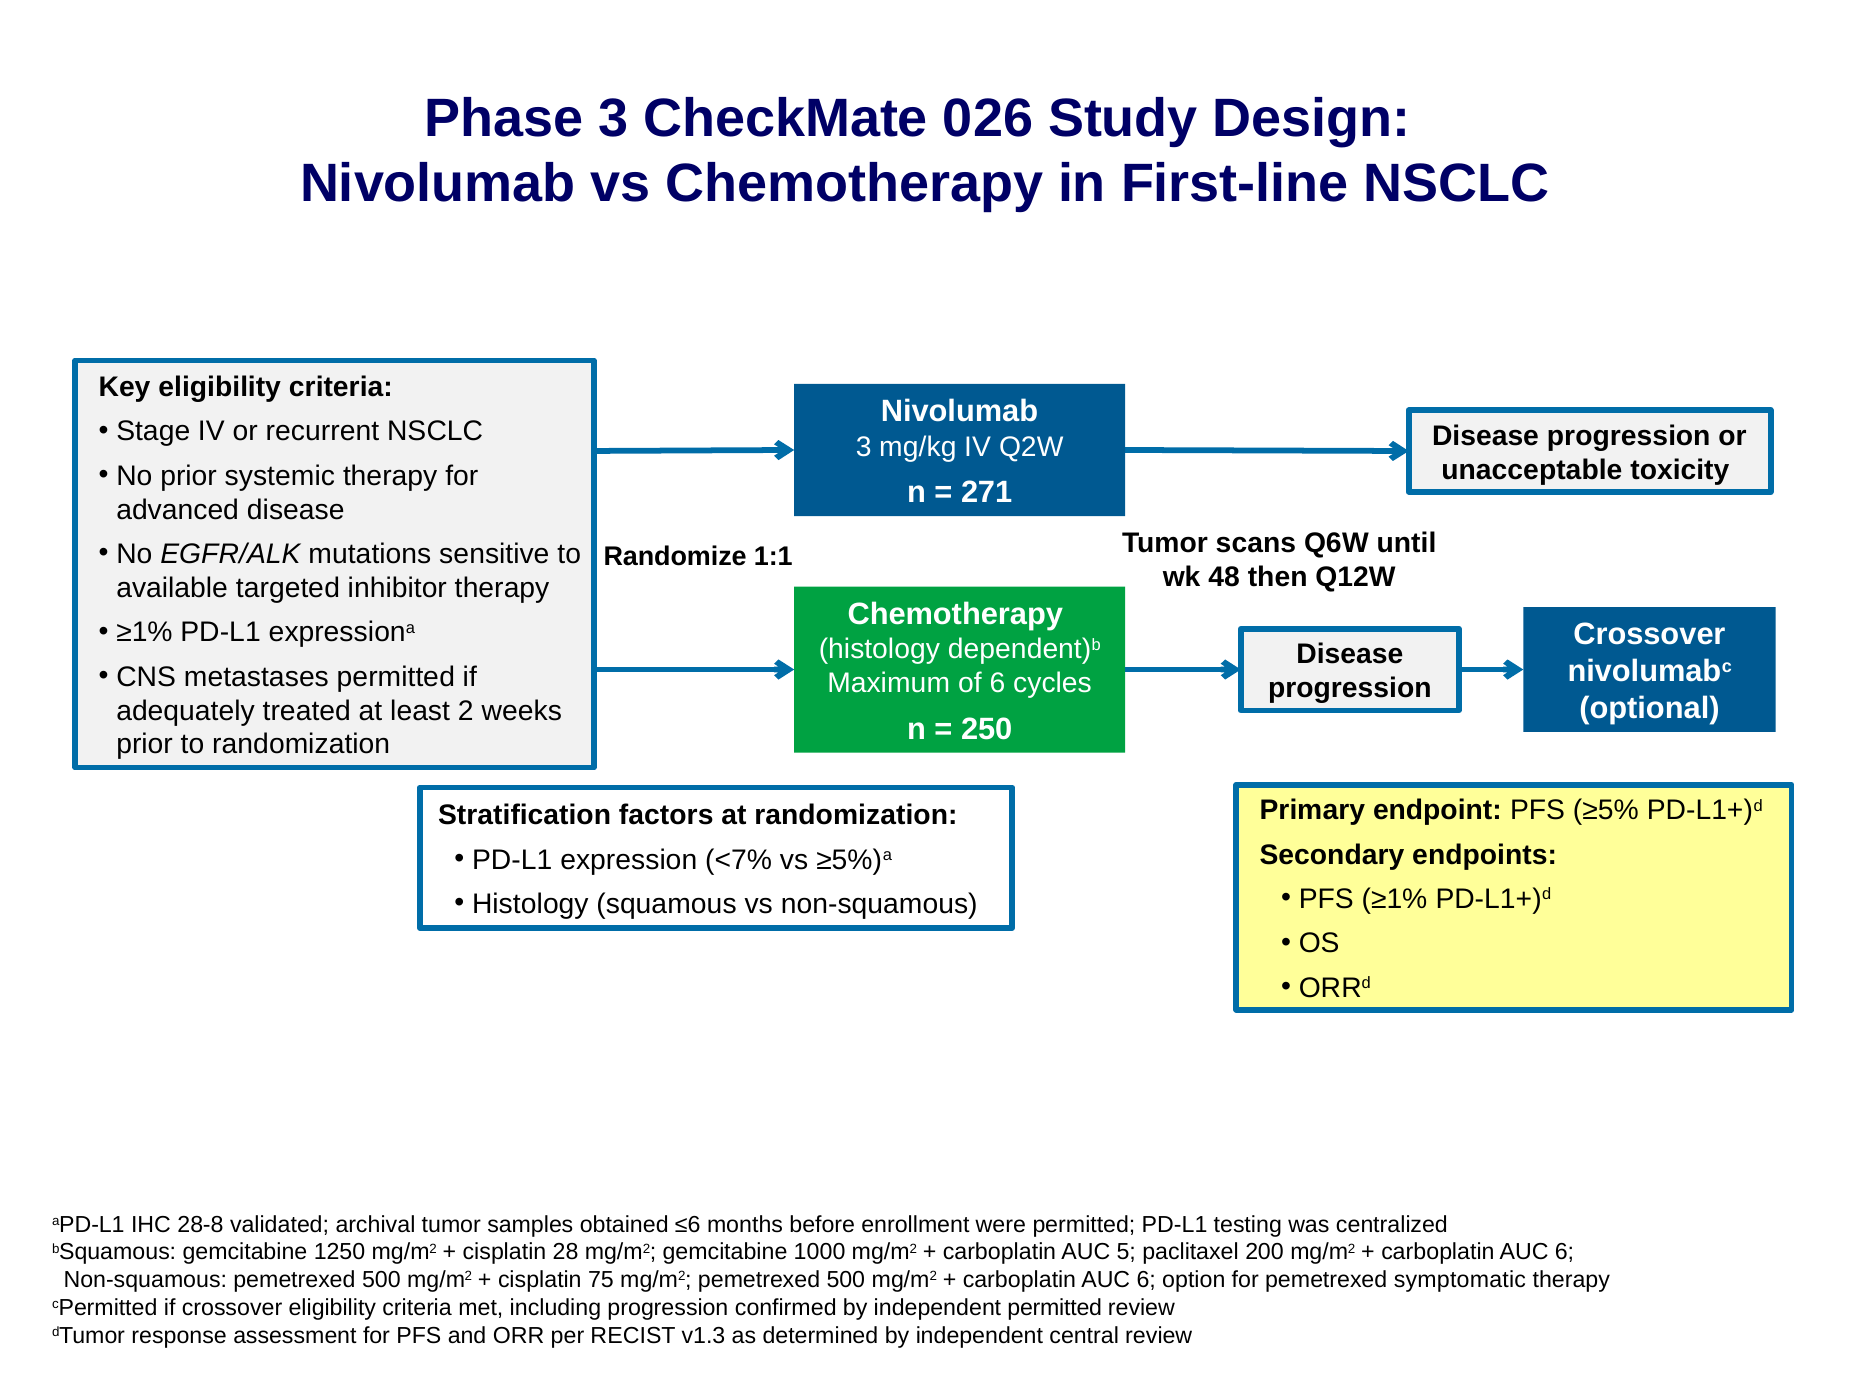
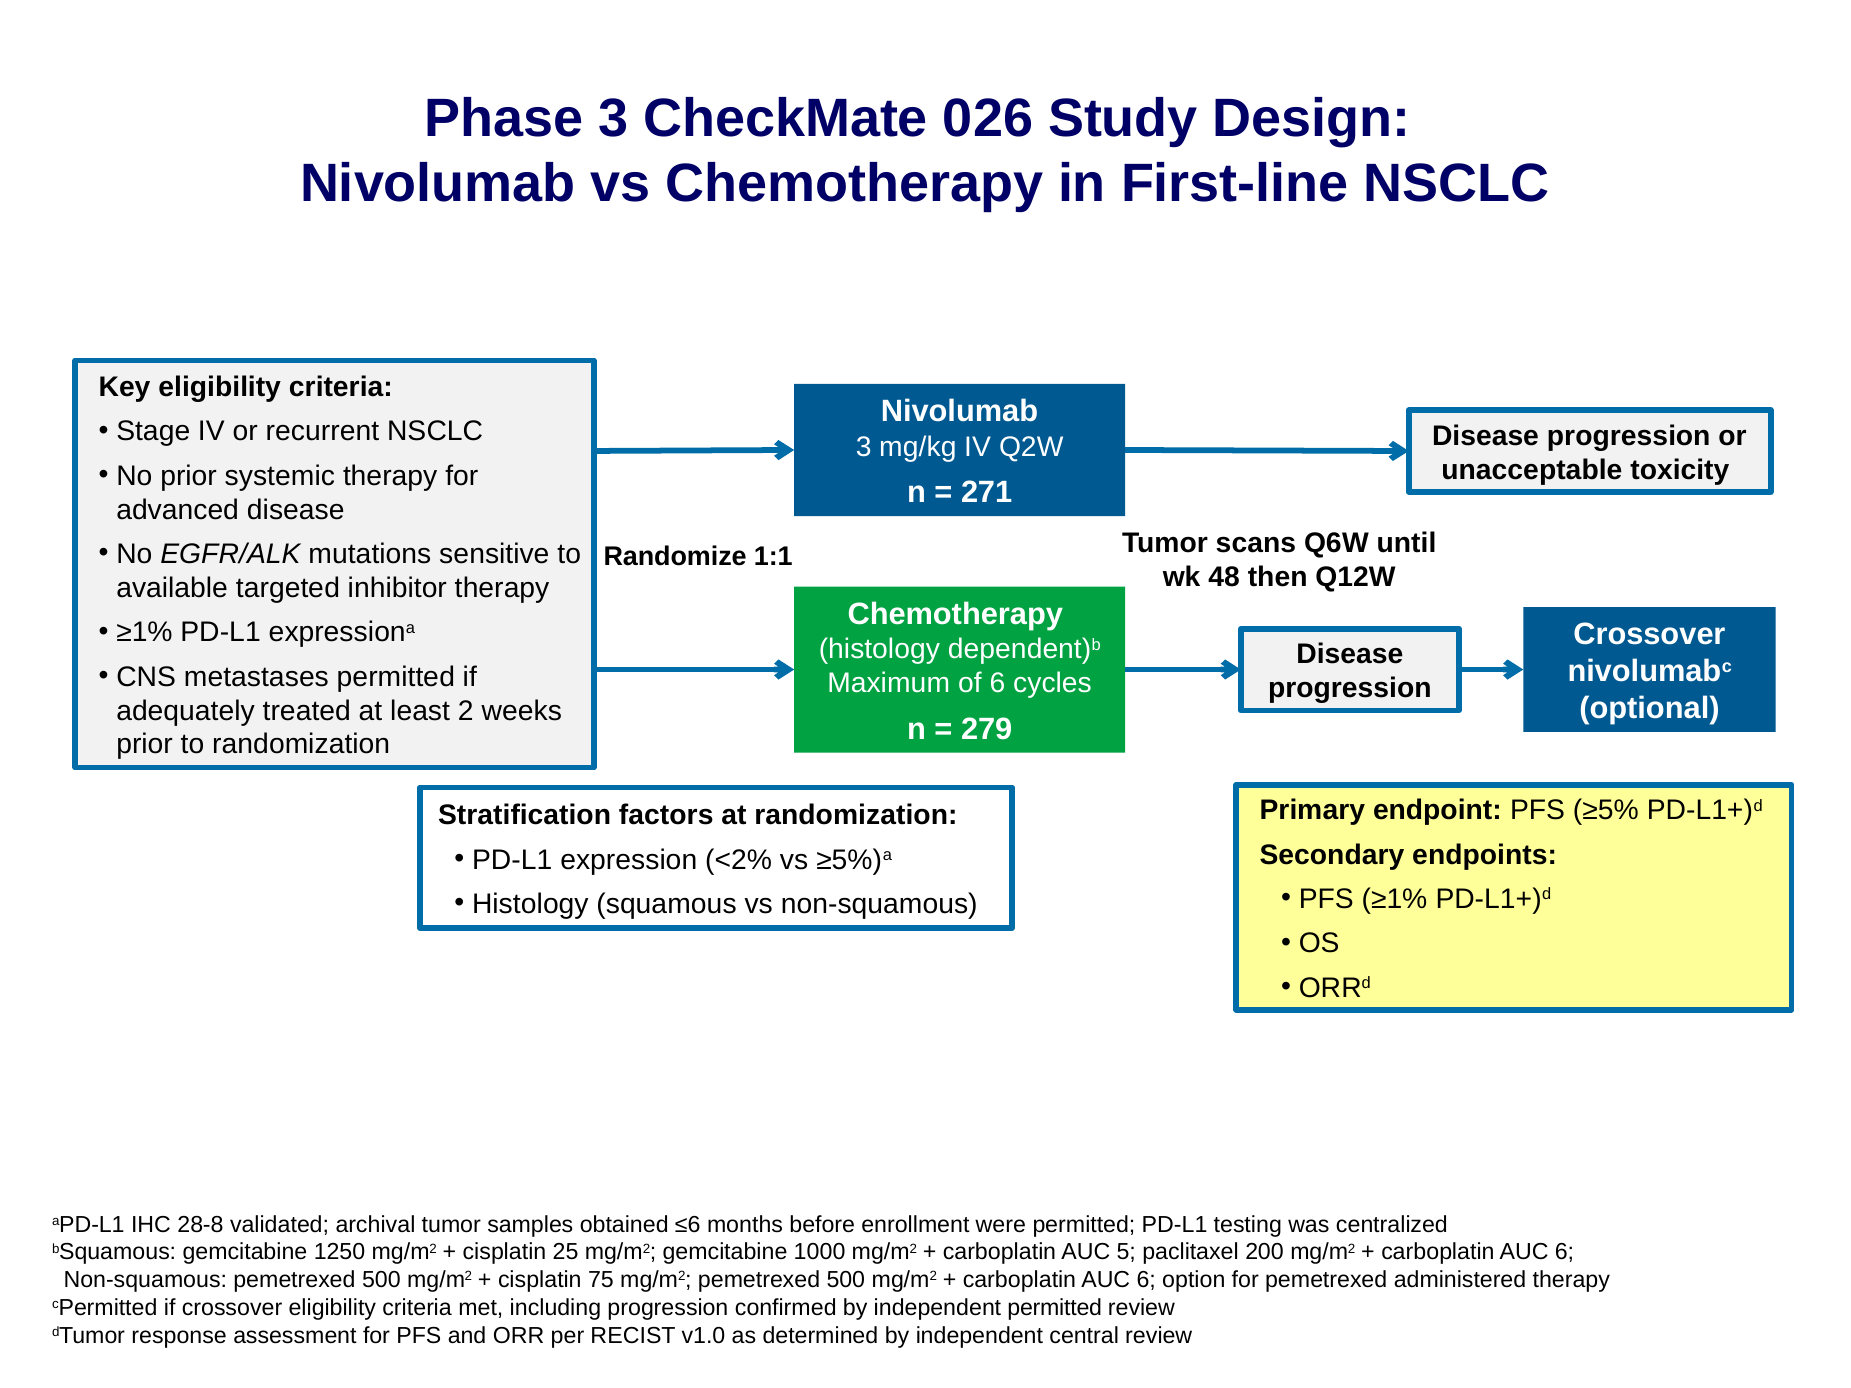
250: 250 -> 279 (987, 729)
<7%: <7% -> <2% (739, 860)
28: 28 -> 25 (566, 1253)
symptomatic: symptomatic -> administered (1460, 1280)
v1.3: v1.3 -> v1.0 (703, 1336)
